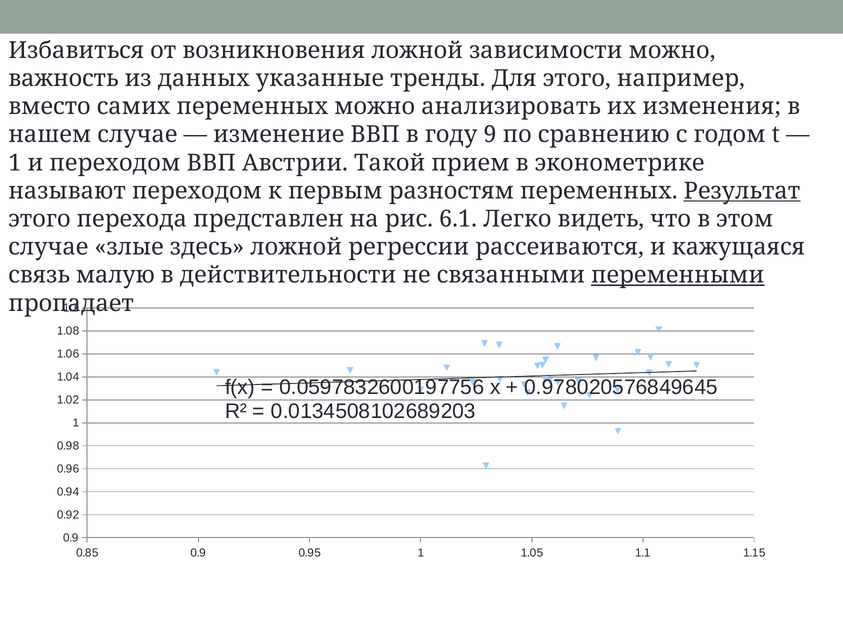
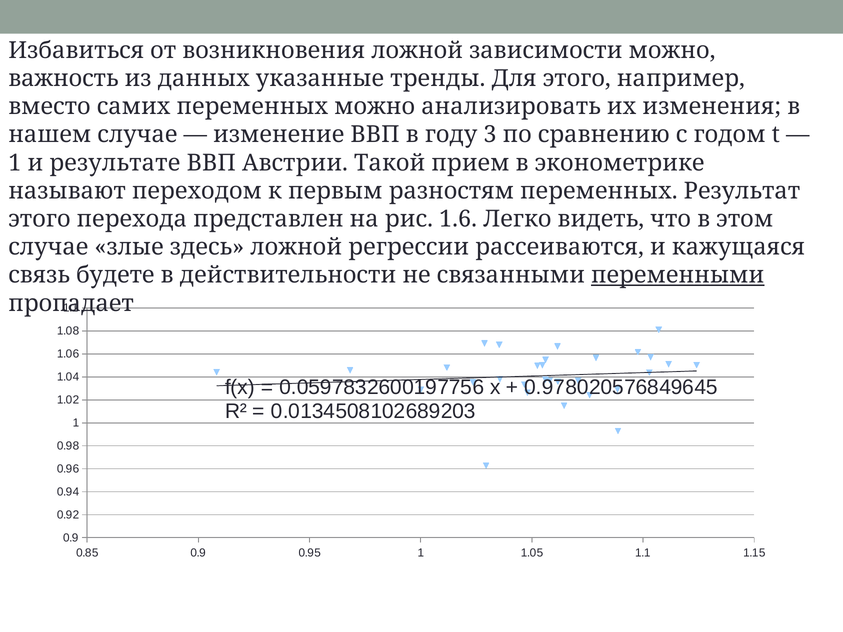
9: 9 -> 3 (490, 135)
и переходом: переходом -> результате (115, 163)
Результат underline: present -> none (742, 191)
6.1: 6.1 -> 1.6 (458, 219)
малую: малую -> будете (115, 275)
